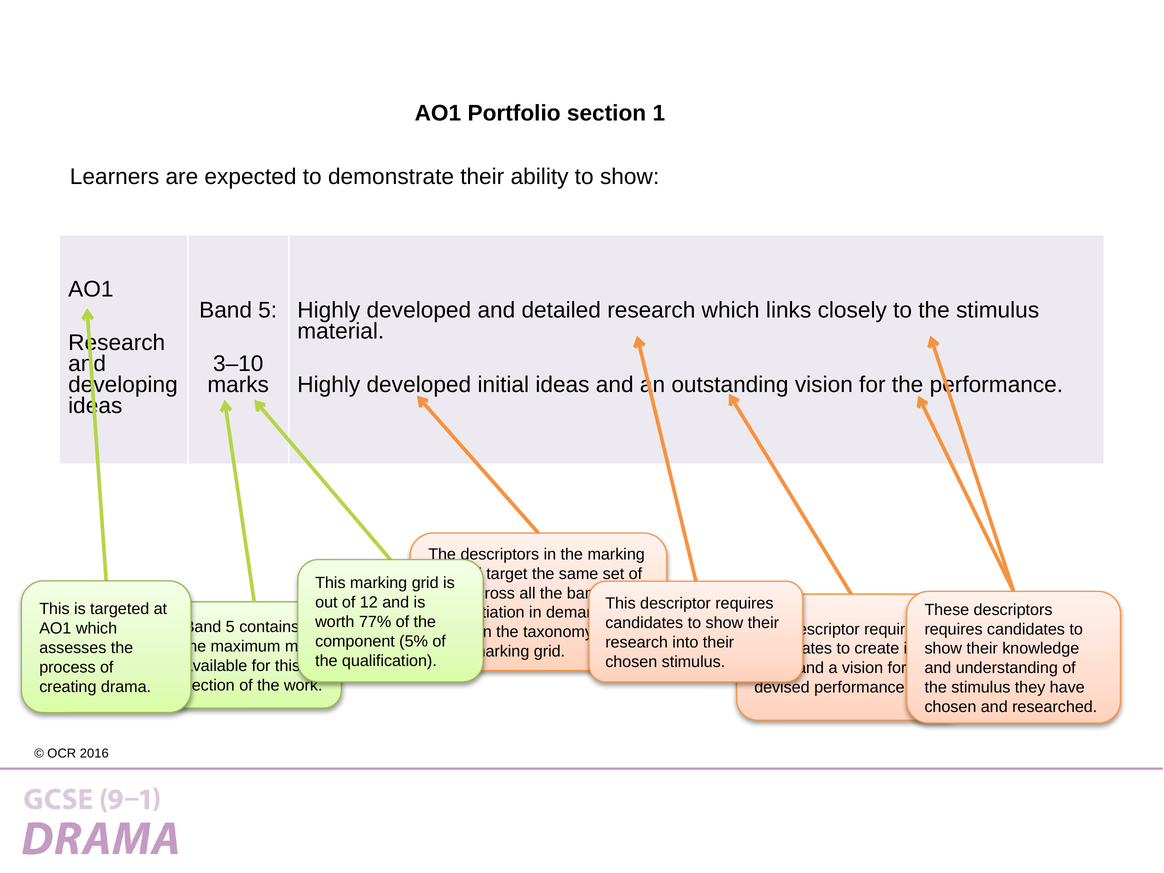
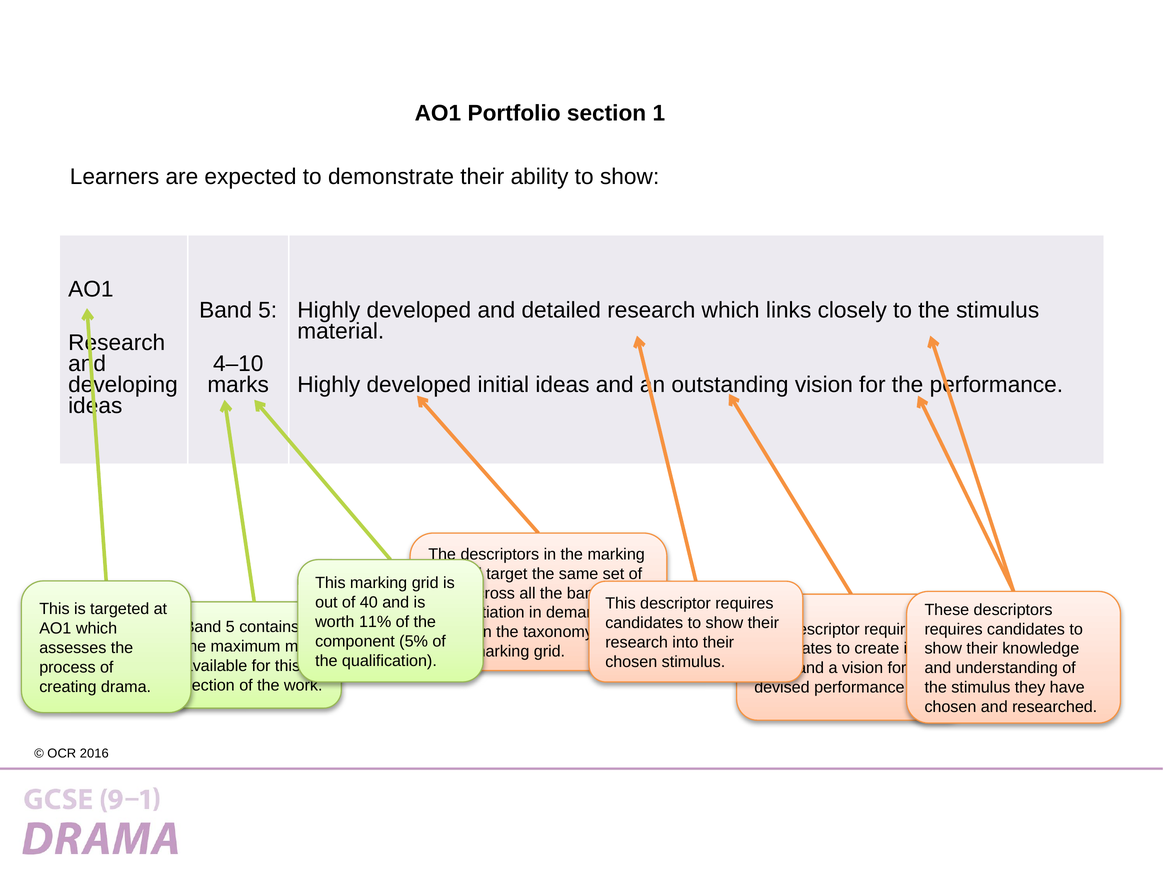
3–10: 3–10 -> 4–10 (238, 364)
12: 12 -> 40 (369, 602)
77%: 77% -> 11% (375, 622)
